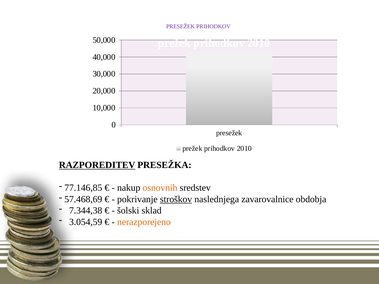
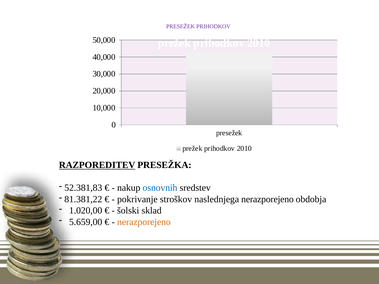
77.146,85: 77.146,85 -> 52.381,83 (83, 188)
osnovnih colour: orange -> blue (160, 188)
57.468,69: 57.468,69 -> 81.381,22 (83, 199)
stroškov underline: present -> none (176, 199)
naslednjega zavarovalnice: zavarovalnice -> nerazporejeno (267, 199)
7.344,38: 7.344,38 -> 1.020,00 (86, 211)
3.054,59: 3.054,59 -> 5.659,00 (86, 222)
